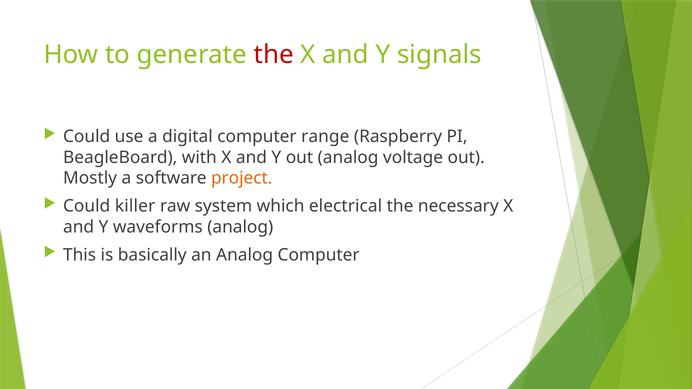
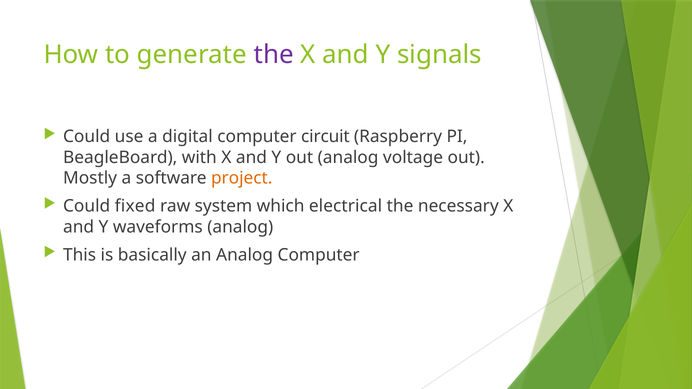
the colour: red -> purple (274, 55)
range: range -> circuit (325, 137)
killer: killer -> fixed (135, 206)
